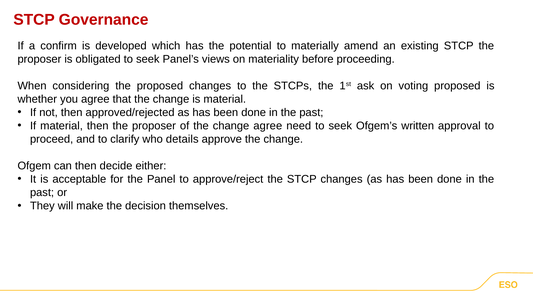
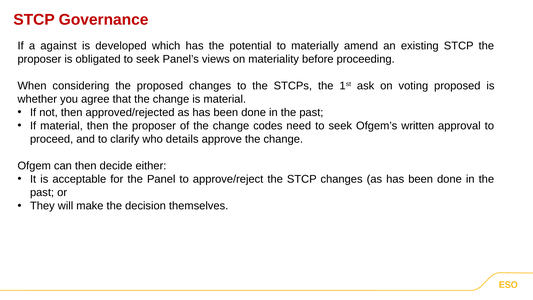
confirm: confirm -> against (59, 46)
change agree: agree -> codes (268, 126)
